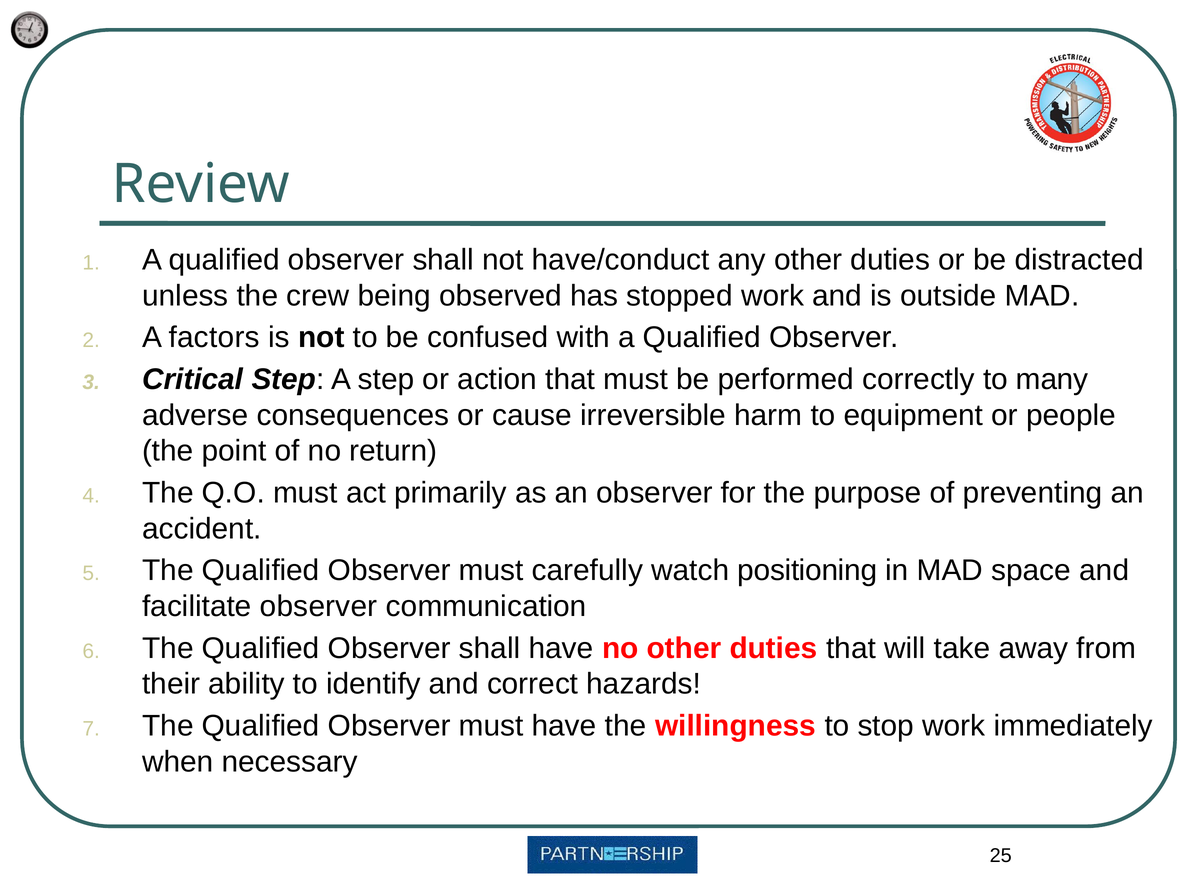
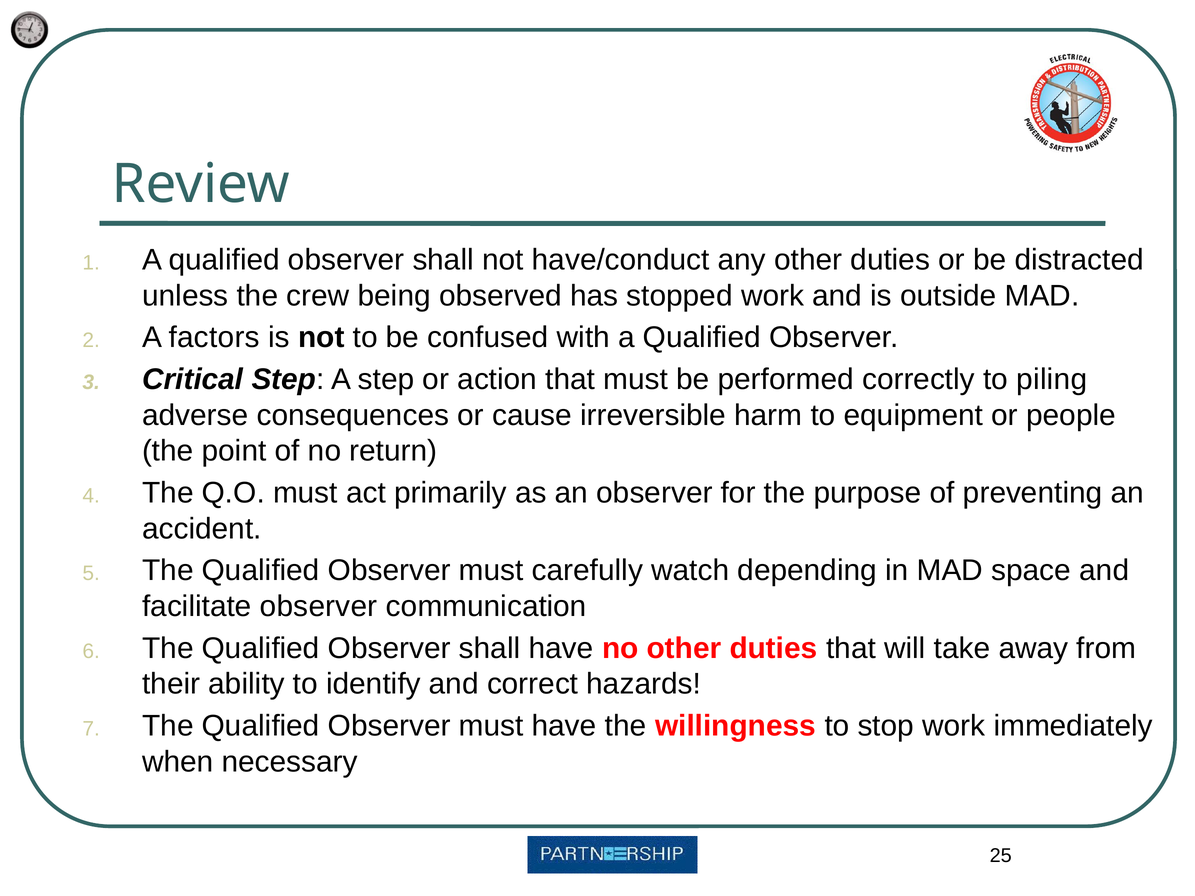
many: many -> piling (1052, 380)
positioning: positioning -> depending (807, 571)
